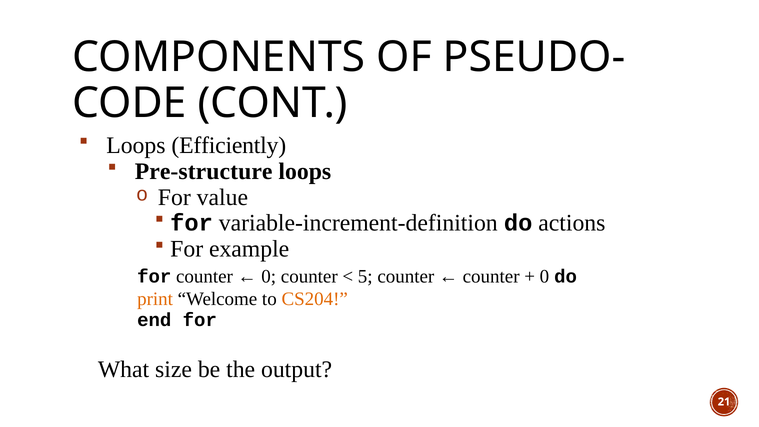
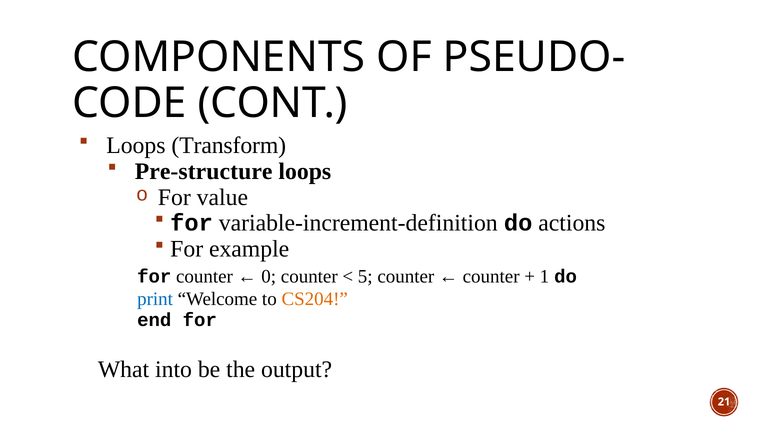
Efficiently: Efficiently -> Transform (229, 145)
0: 0 -> 1 (544, 277)
print colour: orange -> blue (155, 299)
size: size -> into (174, 370)
